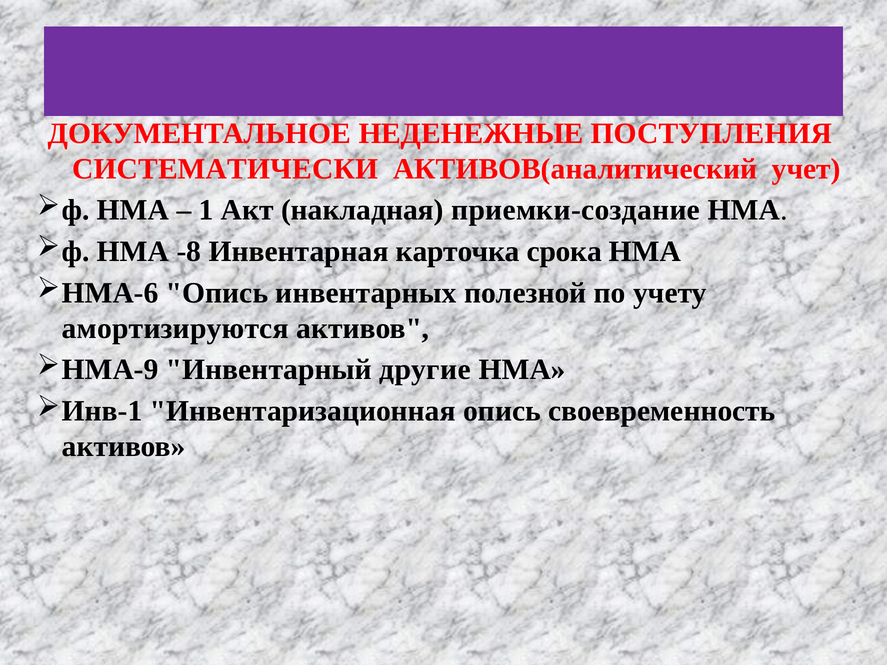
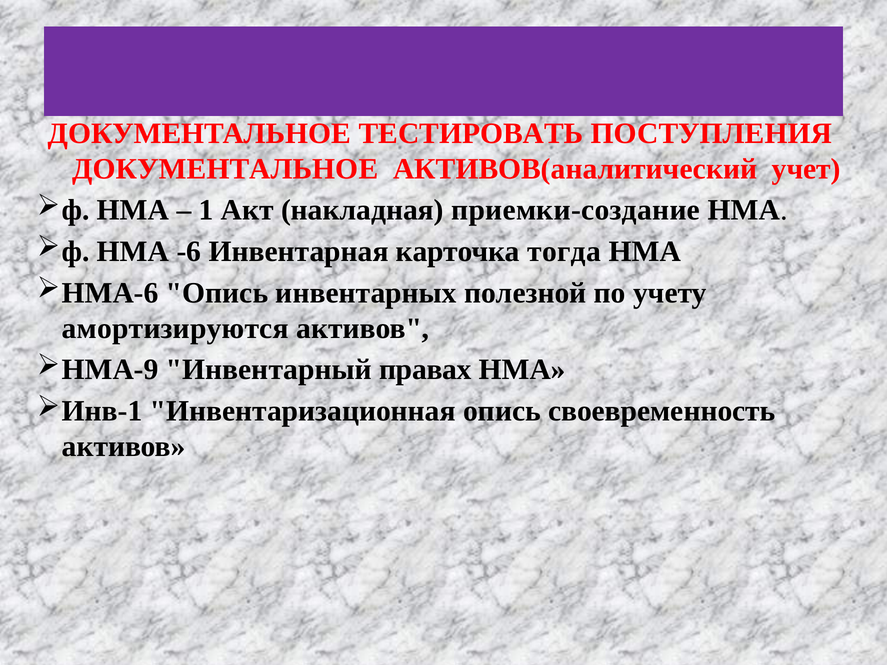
НЕДЕНЕЖНЫЕ: НЕДЕНЕЖНЫЕ -> ТЕСТИРОВАТЬ (471, 133)
СИСТЕМАТИЧЕСКИ: СИСТЕМАТИЧЕСКИ -> ДОКУМЕНТАЛЬНОЕ (225, 169)
-8: -8 -> -6 (189, 252)
срока: срока -> тогда (564, 252)
другие: другие -> правах (425, 370)
